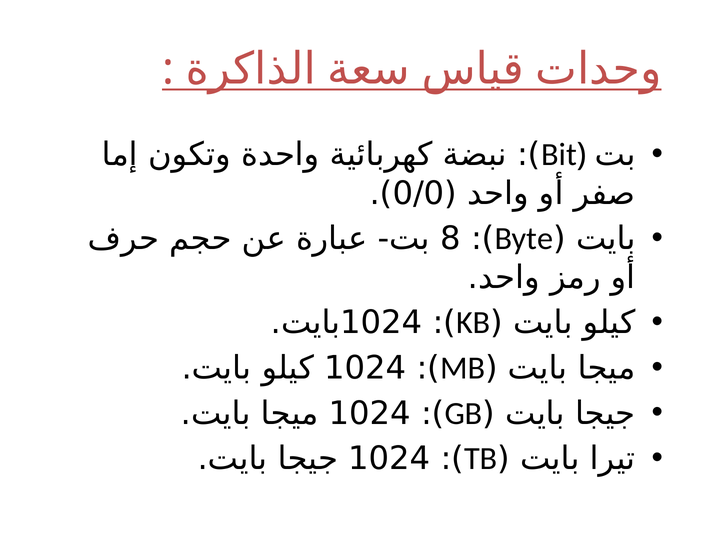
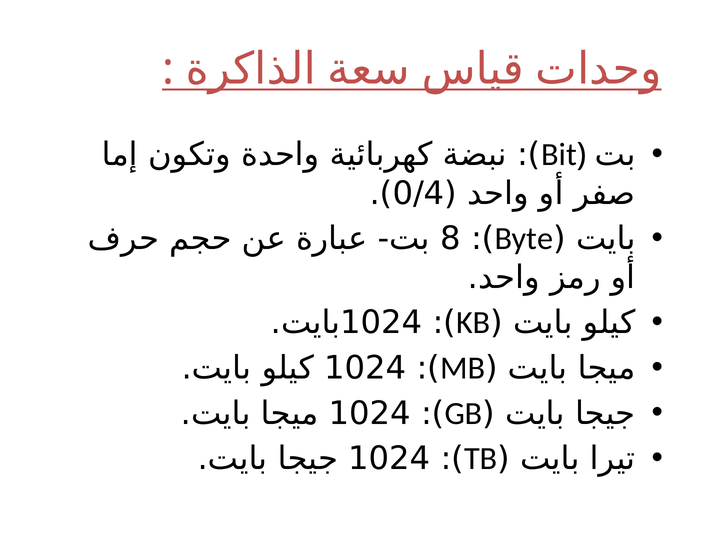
0/0: 0/0 -> 0/4 (419, 193)
